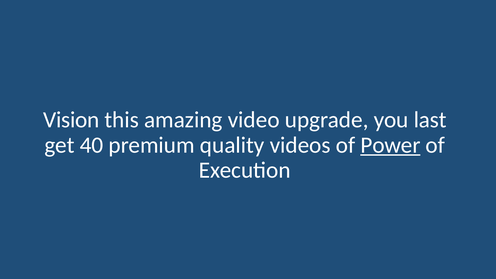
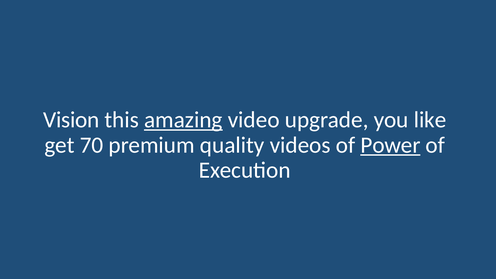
amazing underline: none -> present (183, 120)
last: last -> like (430, 120)
40: 40 -> 70 (91, 145)
